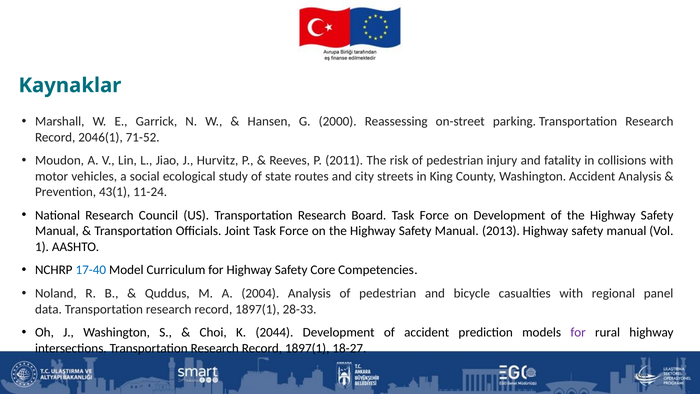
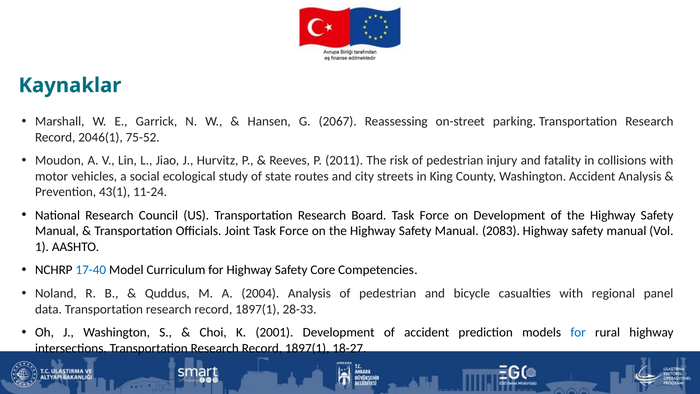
2000: 2000 -> 2067 (338, 121)
71-52: 71-52 -> 75-52 (143, 137)
2013: 2013 -> 2083 (501, 231)
2044: 2044 -> 2001 (274, 332)
for colour: purple -> blue (578, 332)
